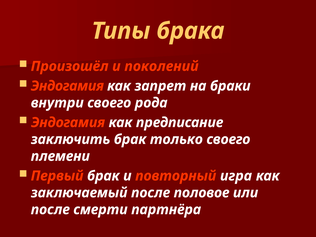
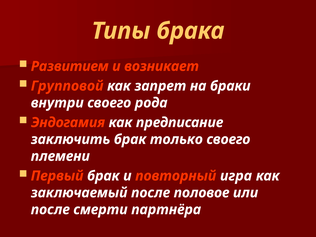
Произошёл: Произошёл -> Развитием (70, 66)
поколений: поколений -> возникает (162, 66)
Эндогамия: Эндогамия -> Групповой (67, 86)
